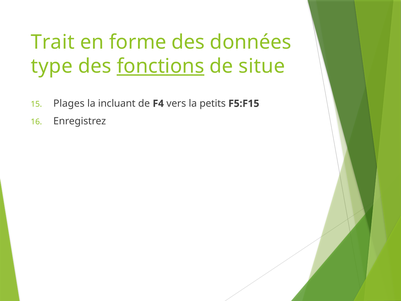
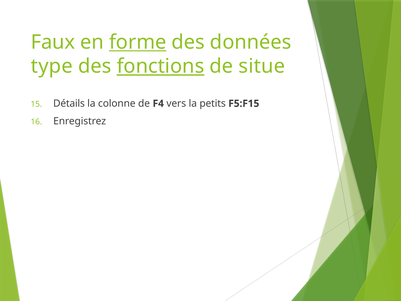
Trait: Trait -> Faux (53, 42)
forme underline: none -> present (138, 42)
Plages: Plages -> Détails (69, 103)
incluant: incluant -> colonne (117, 103)
